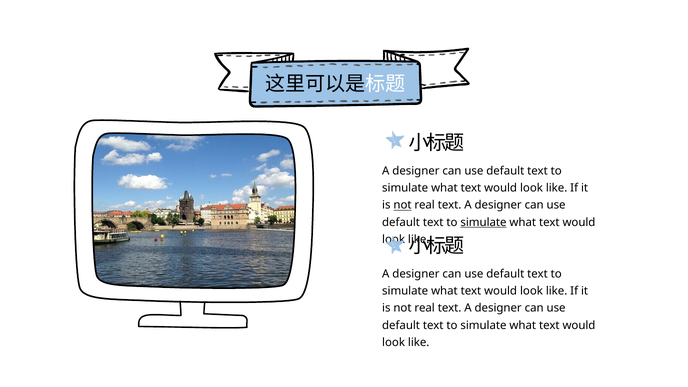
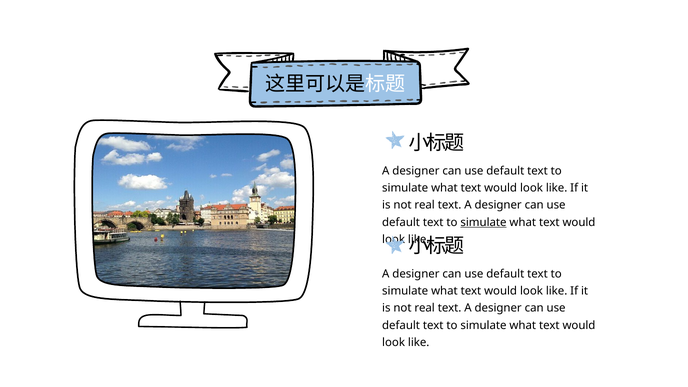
not underline: present -> none (403, 205)
